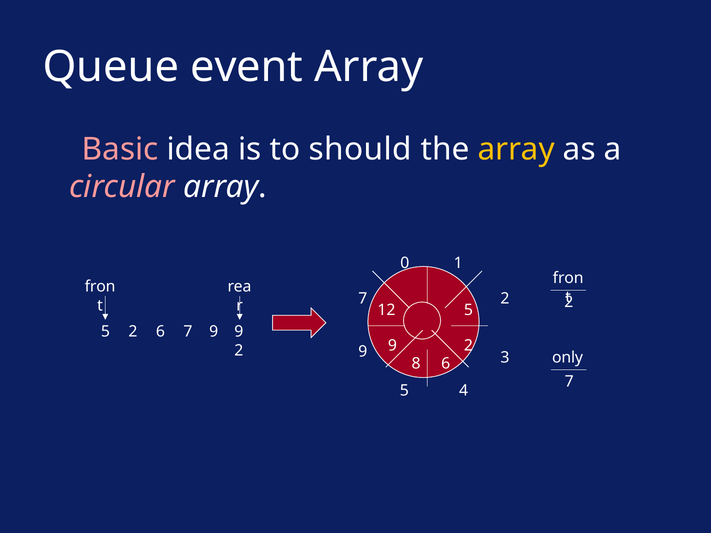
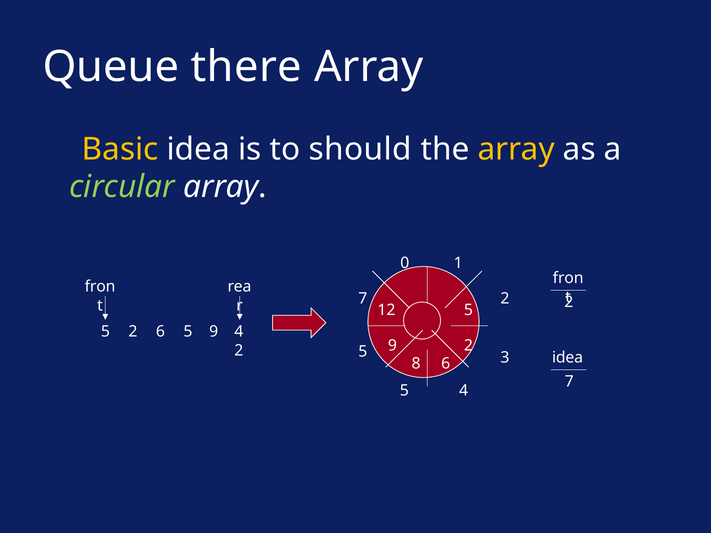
event: event -> there (246, 67)
Basic colour: pink -> yellow (120, 149)
circular colour: pink -> light green (122, 187)
6 7: 7 -> 5 (188, 332)
9 9: 9 -> 4 (239, 332)
9: 9 -> 5 (363, 352)
only: only -> idea (568, 358)
